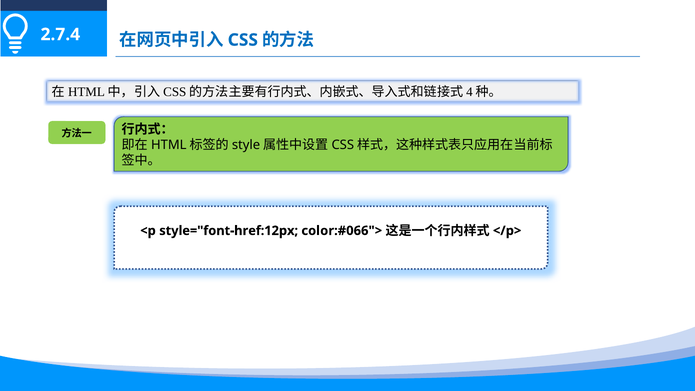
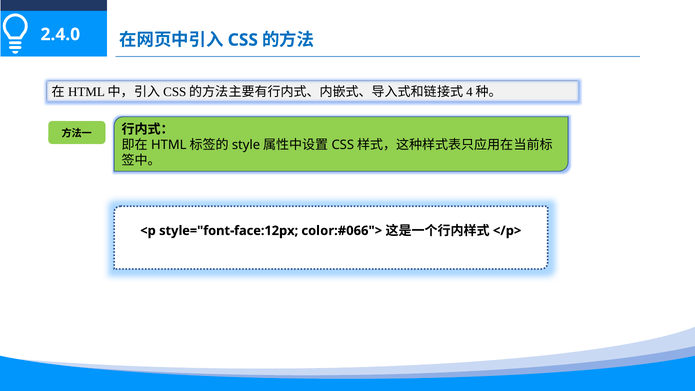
2.7.4: 2.7.4 -> 2.4.0 (60, 34)
style="font-href:12px: style="font-href:12px -> style="font-face:12px (229, 231)
